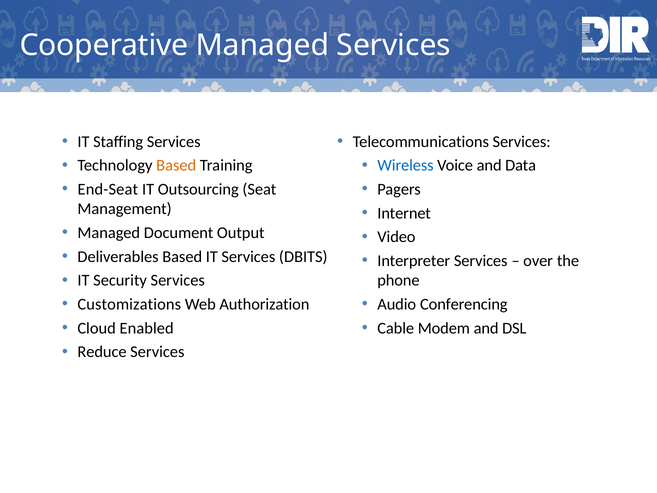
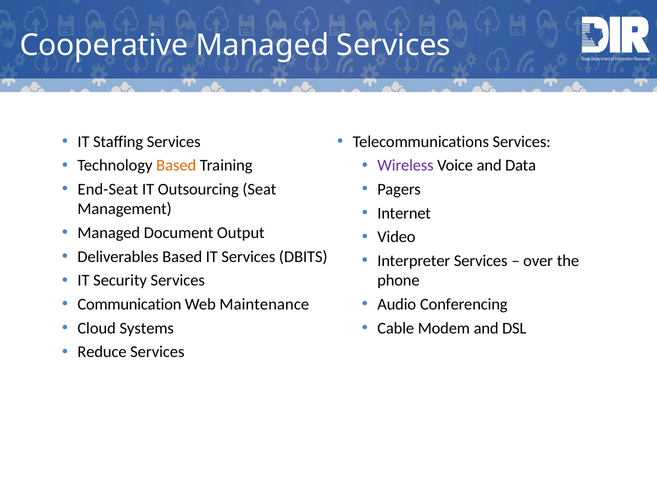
Wireless colour: blue -> purple (405, 165)
Customizations: Customizations -> Communication (129, 304)
Authorization: Authorization -> Maintenance (264, 304)
Enabled: Enabled -> Systems (147, 328)
